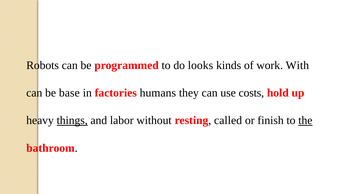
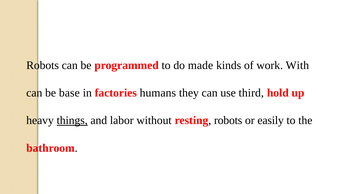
looks: looks -> made (201, 65)
costs: costs -> third (251, 93)
resting called: called -> robots (228, 120)
finish: finish -> easily (271, 120)
the underline: present -> none (305, 120)
